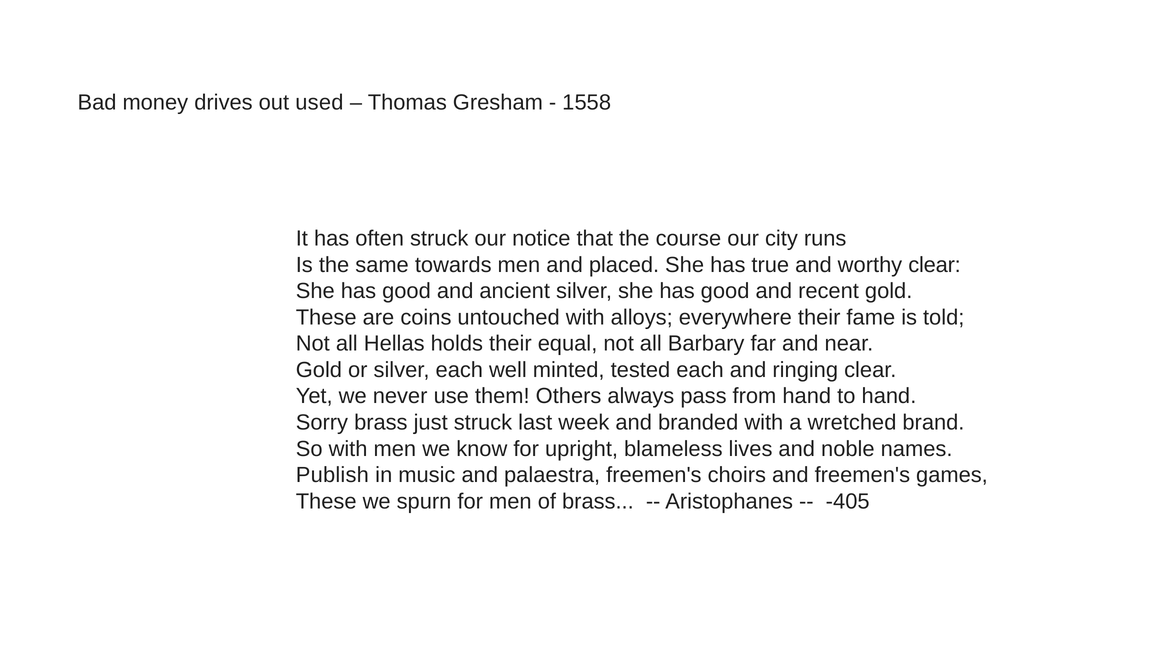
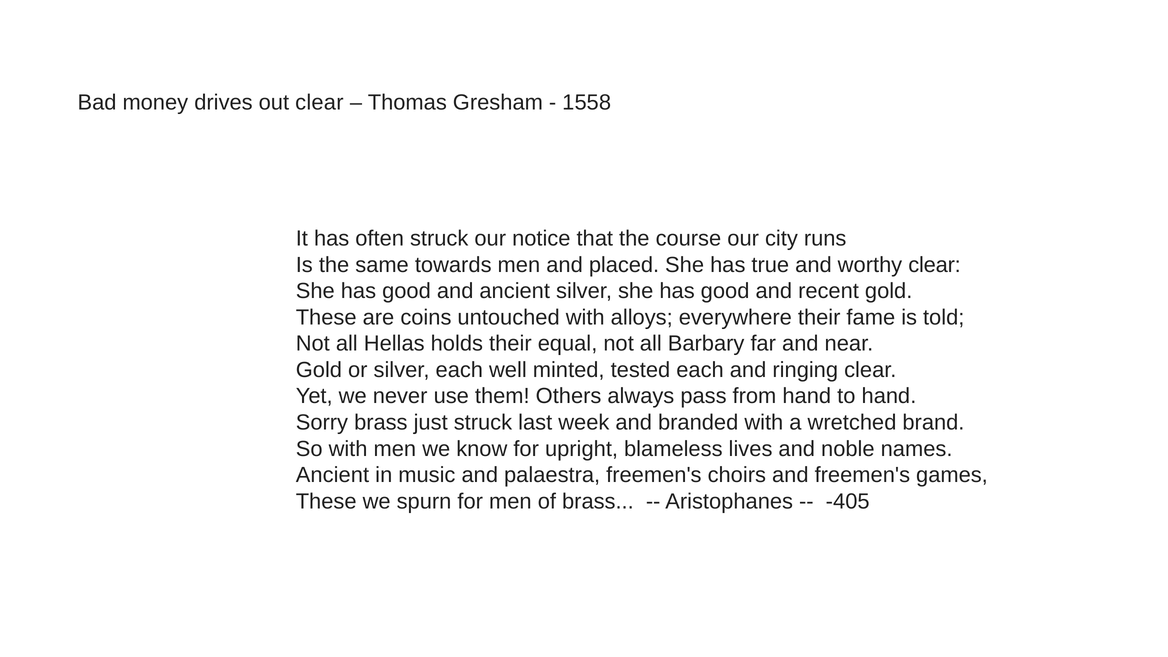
out used: used -> clear (319, 102)
Publish: Publish -> Ancient (332, 475)
